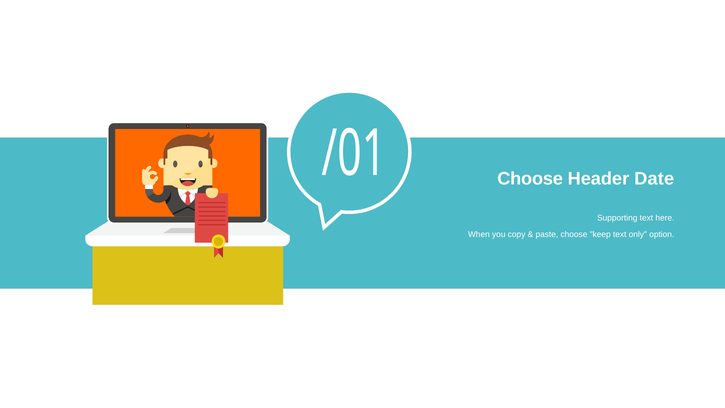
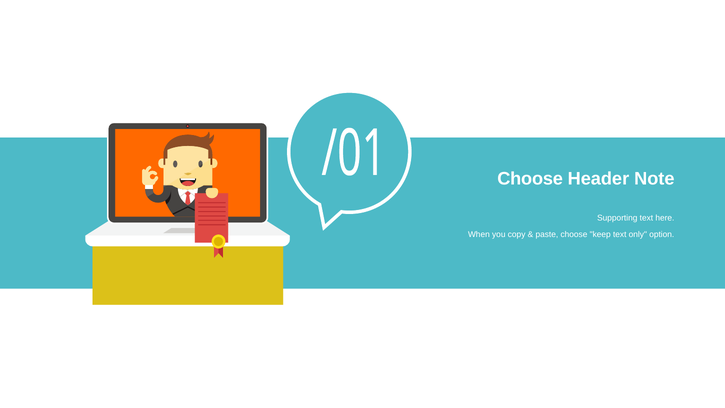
Date: Date -> Note (654, 179)
